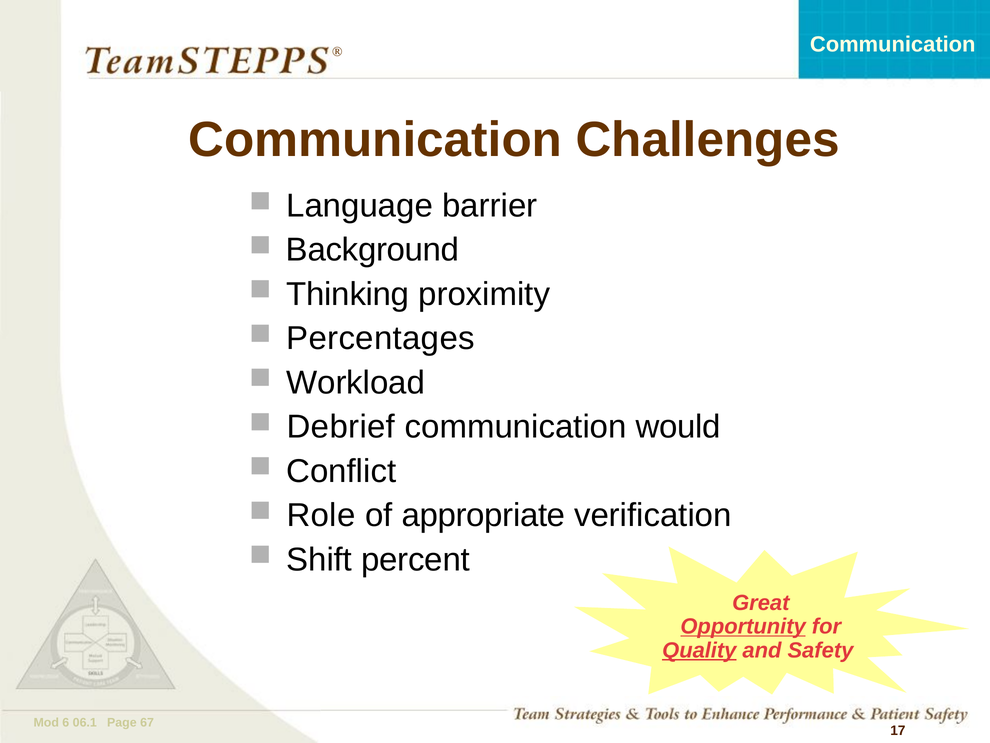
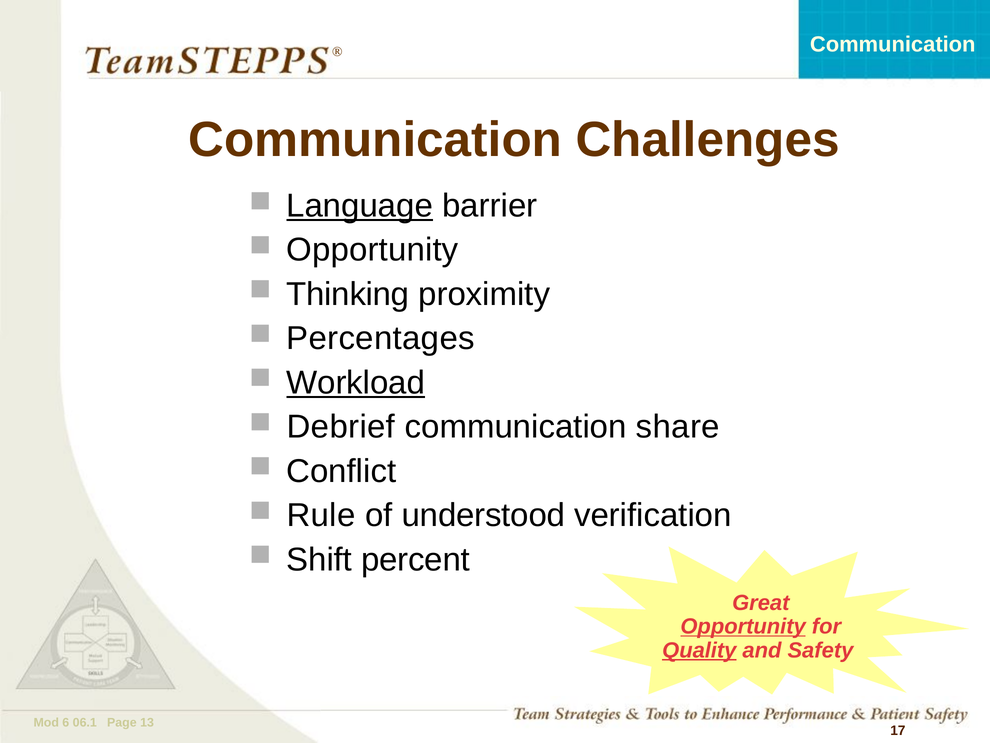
Language underline: none -> present (360, 206)
Background: Background -> Opportunity (372, 250)
Workload underline: none -> present (356, 382)
would: would -> share (678, 427)
Role: Role -> Rule (321, 515)
appropriate: appropriate -> understood (483, 515)
67: 67 -> 13 (147, 722)
